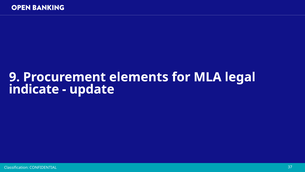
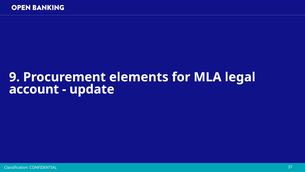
indicate: indicate -> account (34, 89)
